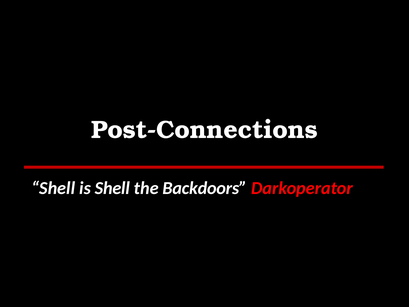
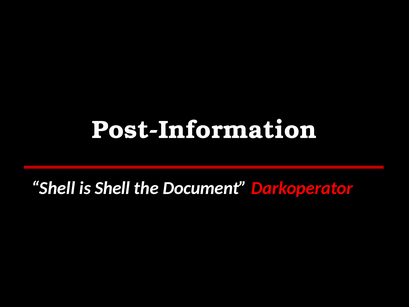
Post-Connections: Post-Connections -> Post-Information (204, 130)
Backdoors: Backdoors -> Document (205, 188)
